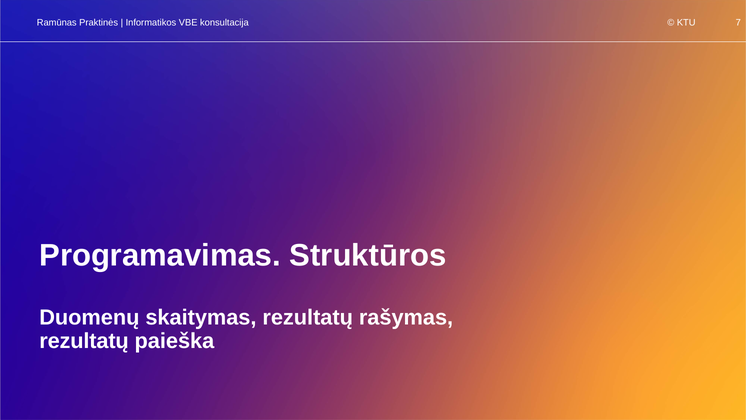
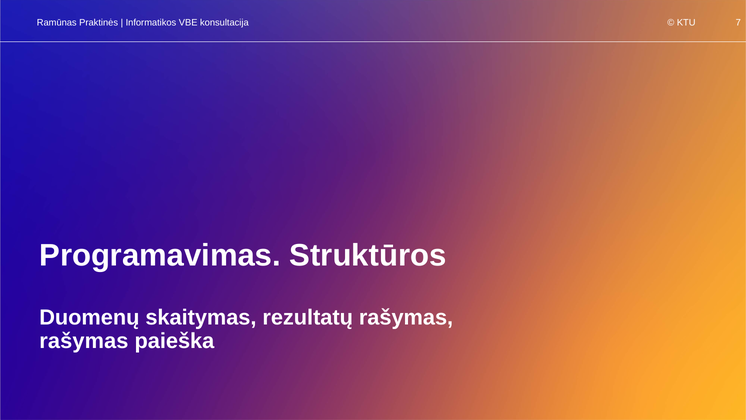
rezultatų: rezultatų -> rašymas (84, 341)
